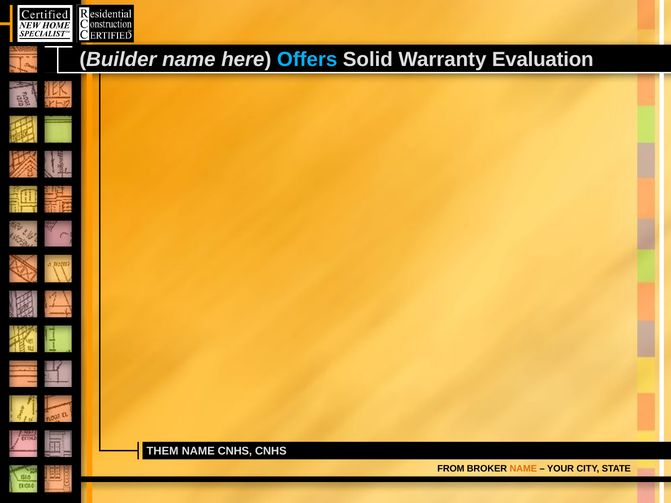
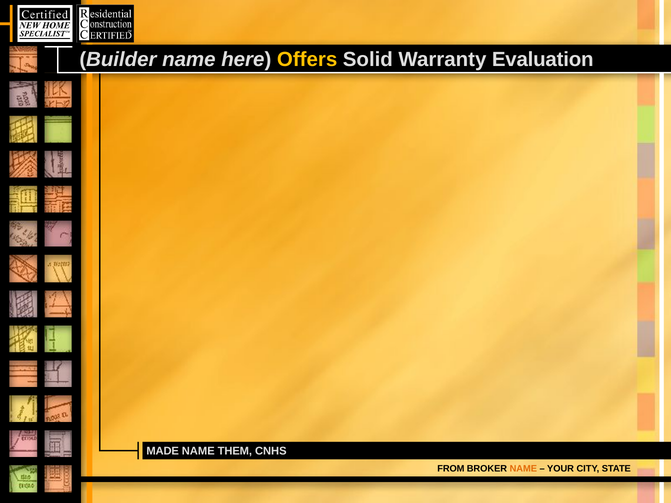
Offers colour: light blue -> yellow (307, 59)
THEM: THEM -> MADE (163, 451)
NAME CNHS: CNHS -> THEM (235, 451)
